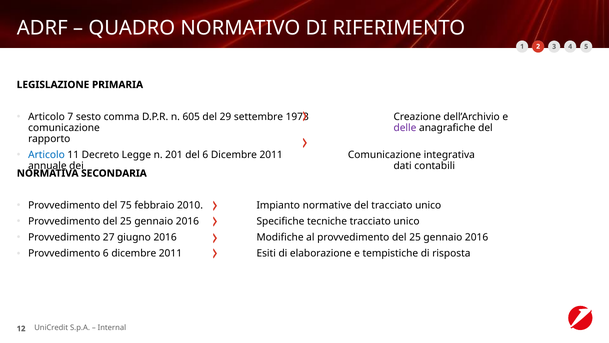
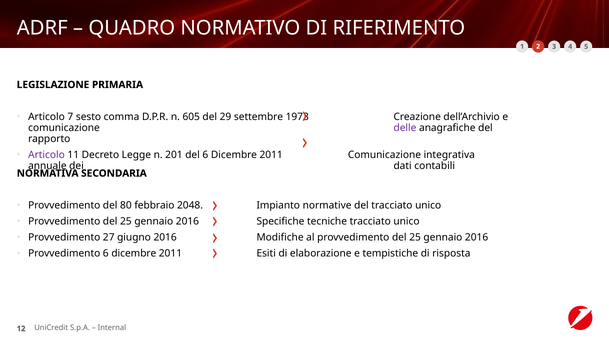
Articolo colour: blue -> purple (46, 155)
75: 75 -> 80 (126, 205)
2010: 2010 -> 2048 (190, 205)
